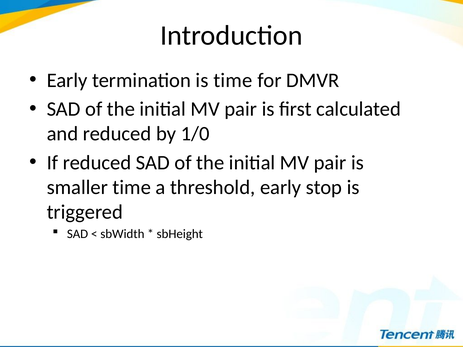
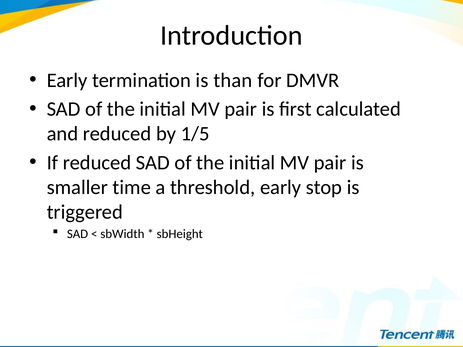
is time: time -> than (233, 80)
1/0: 1/0 -> 1/5 (195, 134)
